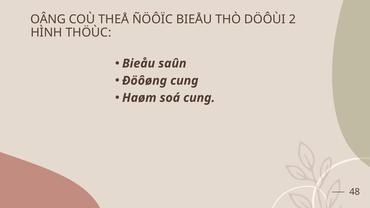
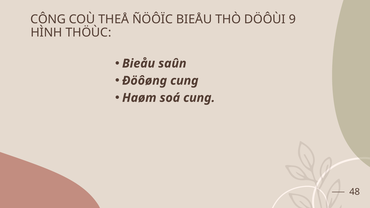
OÂNG: OÂNG -> CÔNG (48, 19)
2: 2 -> 9 (292, 19)
